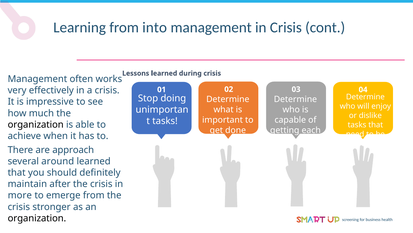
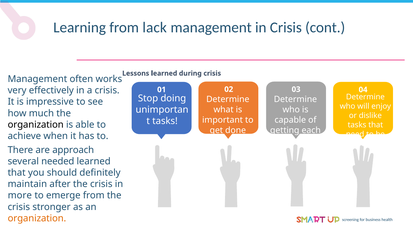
into: into -> lack (155, 27)
around: around -> needed (58, 161)
organization colour: black -> orange (37, 218)
